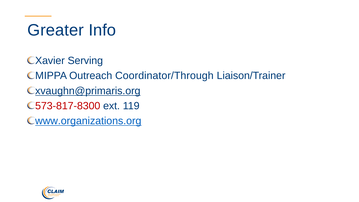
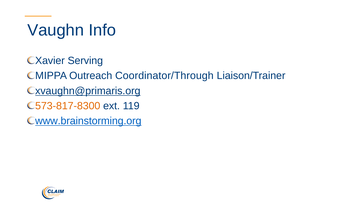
Greater: Greater -> Vaughn (56, 30)
573-817-8300 colour: red -> orange (68, 106)
www.organizations.org: www.organizations.org -> www.brainstorming.org (88, 121)
